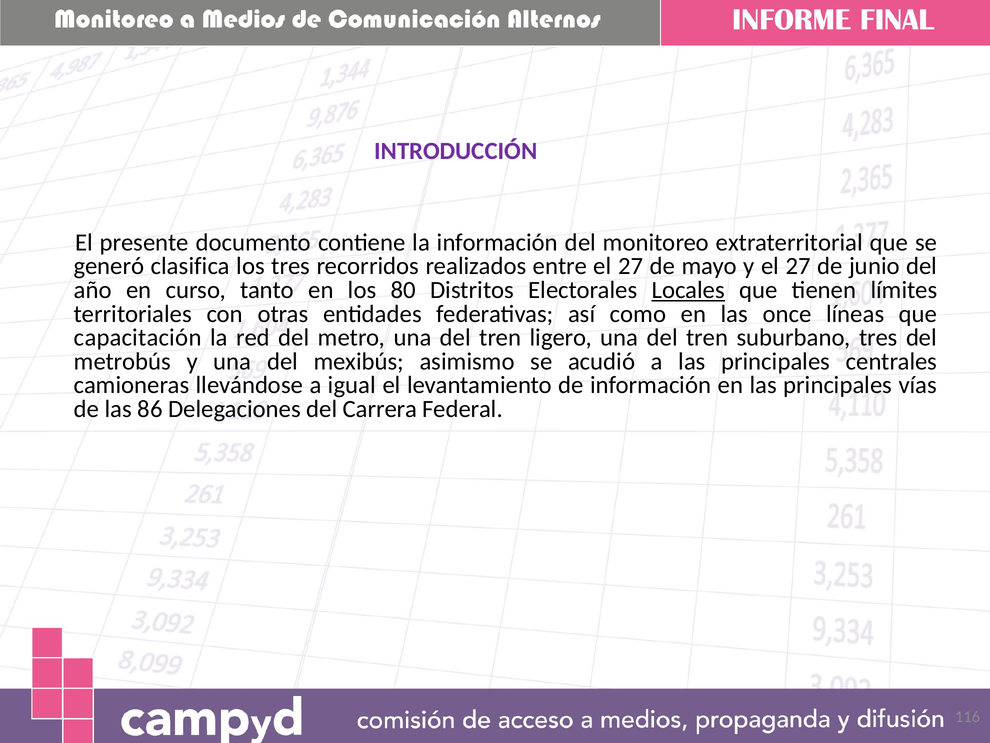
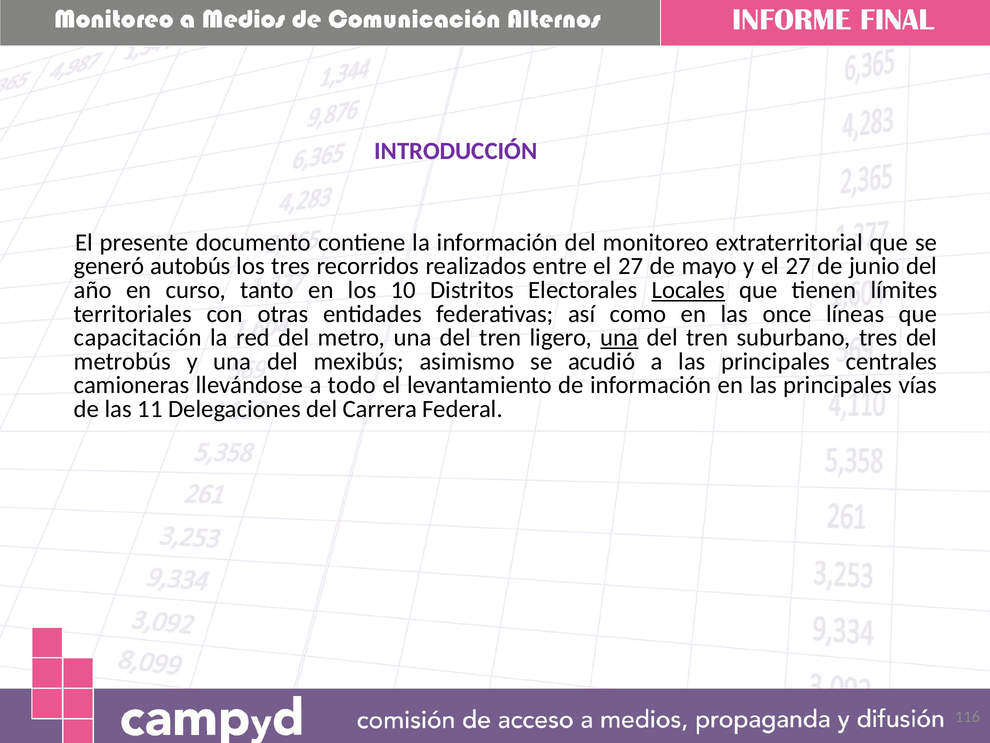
clasifica: clasifica -> autobús (190, 266)
80: 80 -> 10 (403, 290)
una underline: none -> present (619, 337)
igual: igual -> todo (352, 385)
86: 86 -> 11 (150, 409)
